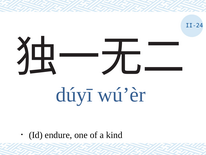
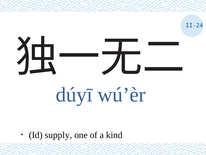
endure: endure -> supply (58, 135)
